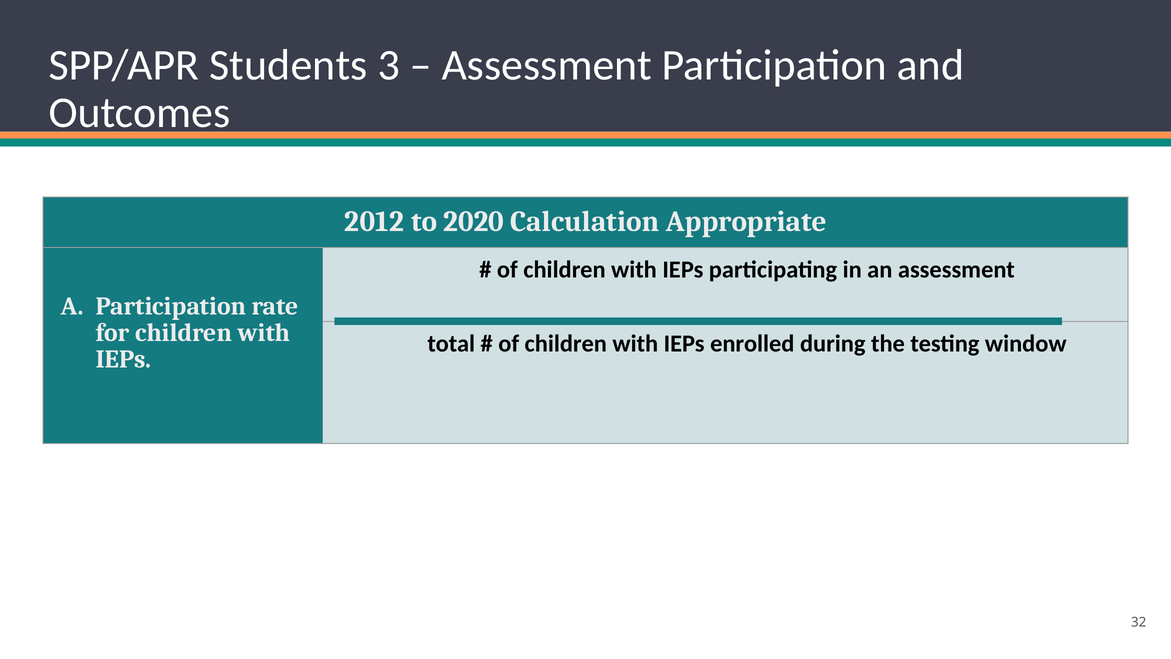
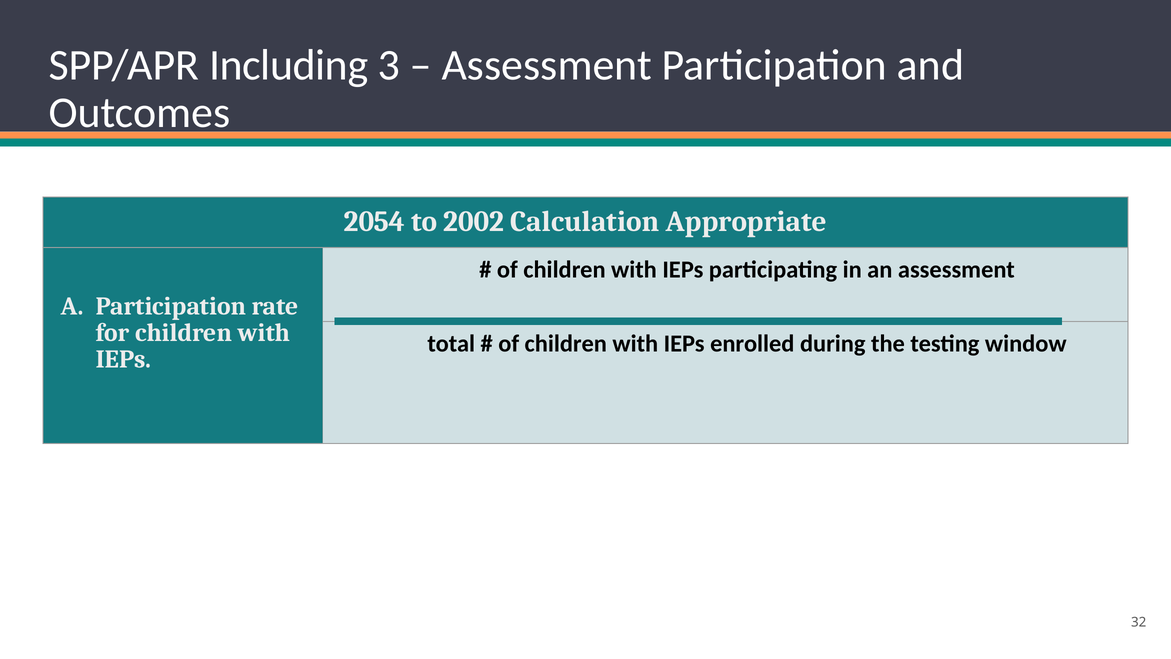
Students: Students -> Including (289, 65)
2012: 2012 -> 2054 (375, 222)
2020: 2020 -> 2002 (474, 222)
